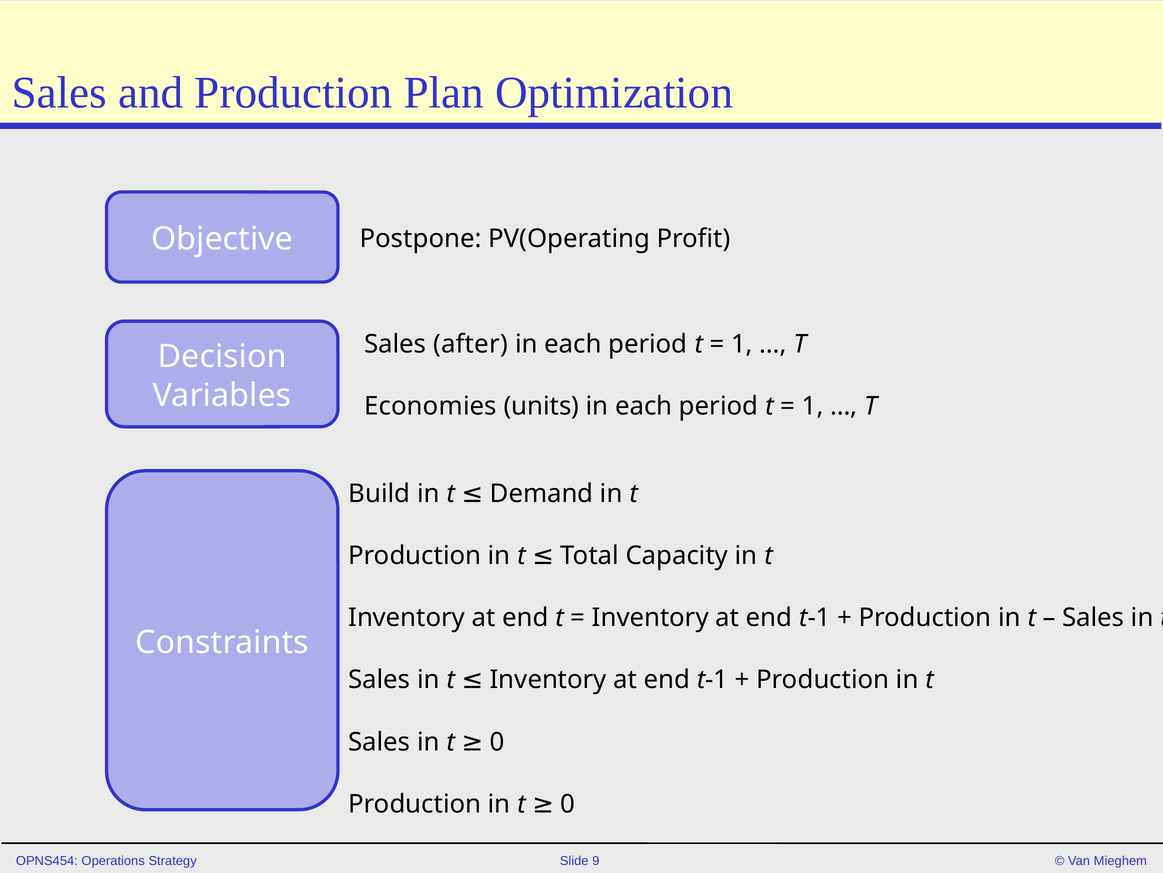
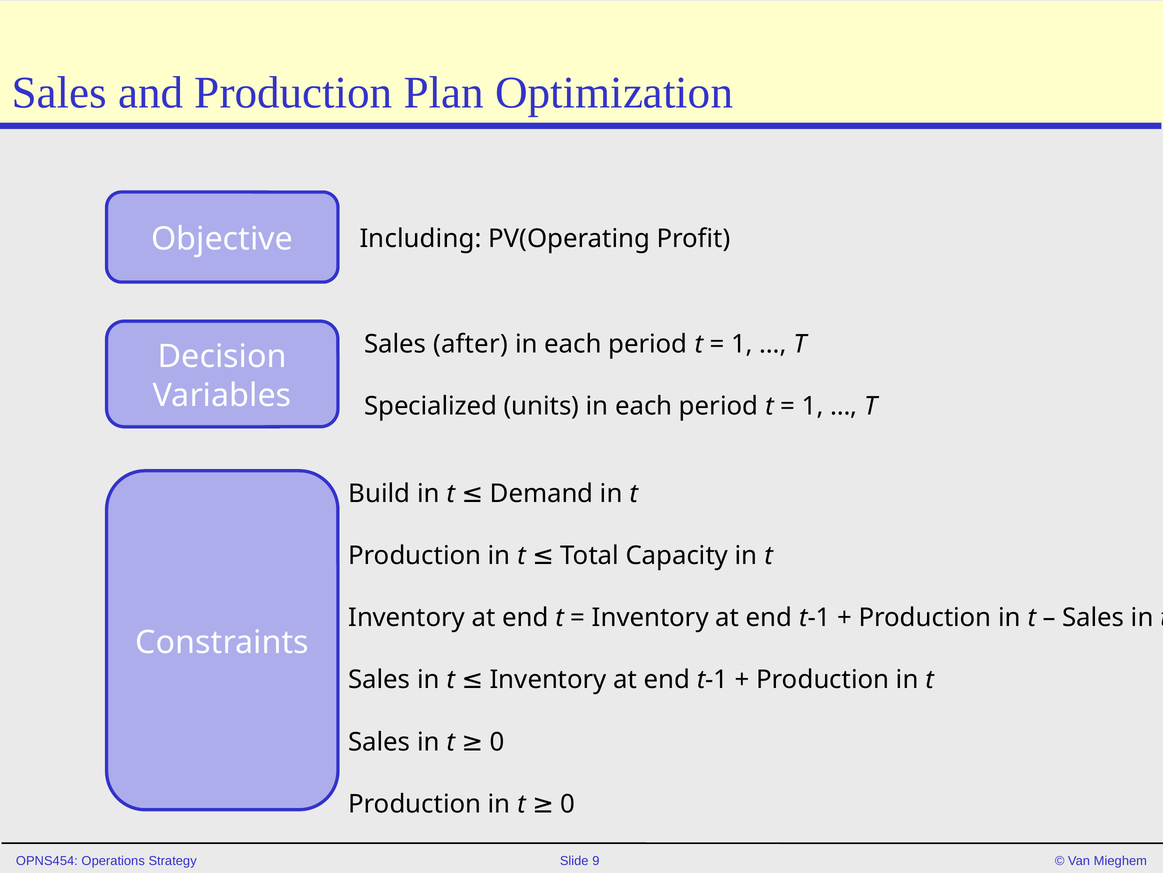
Postpone: Postpone -> Including (421, 238)
Economies: Economies -> Specialized (431, 406)
